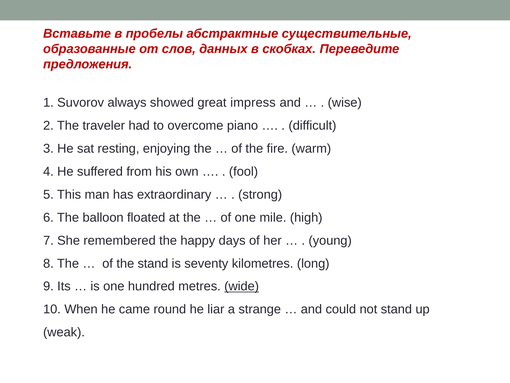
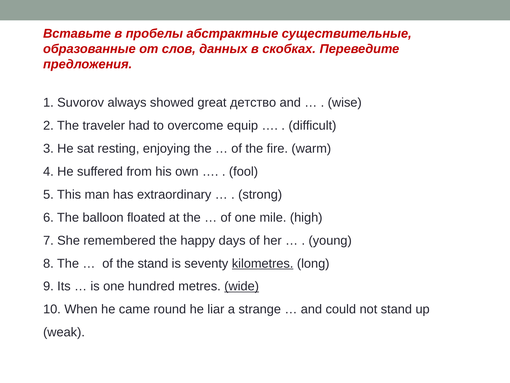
impress: impress -> детство (253, 102)
piano: piano -> equip (243, 125)
kilometres underline: none -> present (263, 263)
